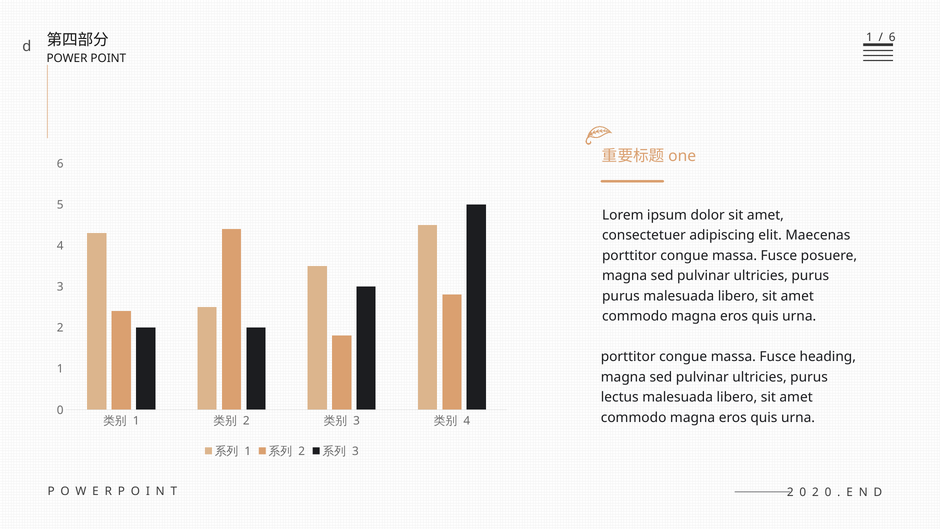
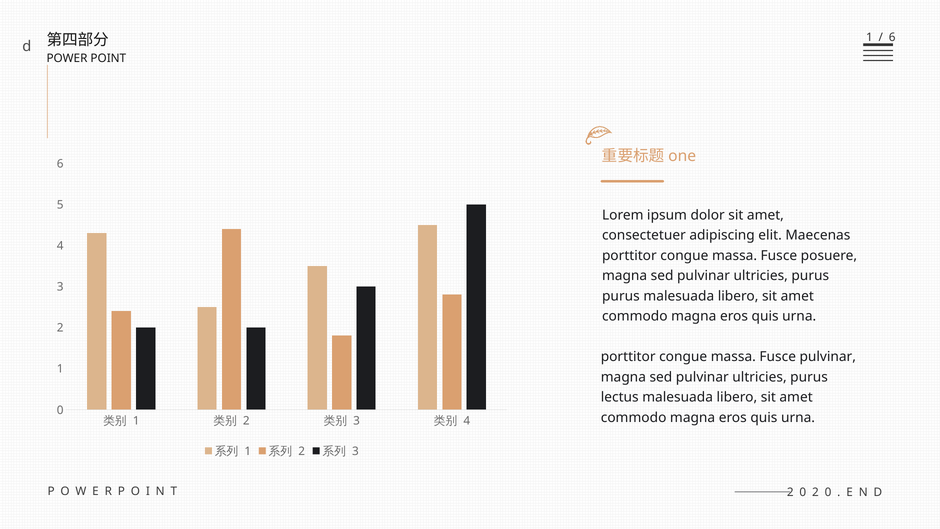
Fusce heading: heading -> pulvinar (828, 357)
